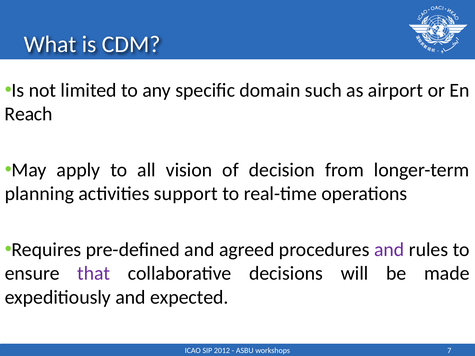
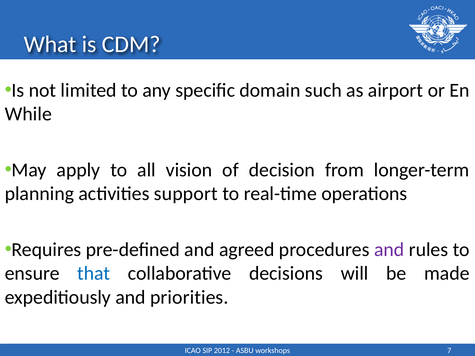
Reach: Reach -> While (28, 114)
that colour: purple -> blue (94, 274)
expected: expected -> priorities (189, 297)
